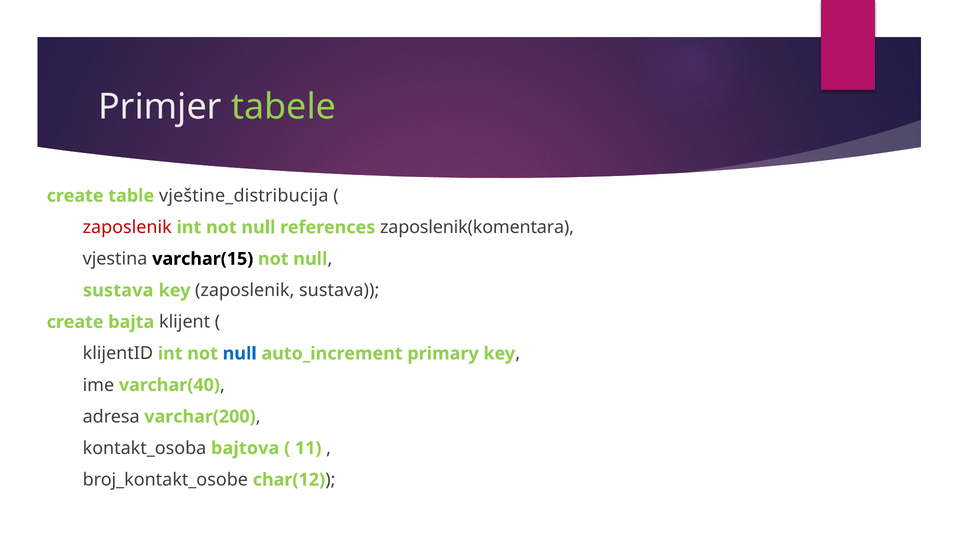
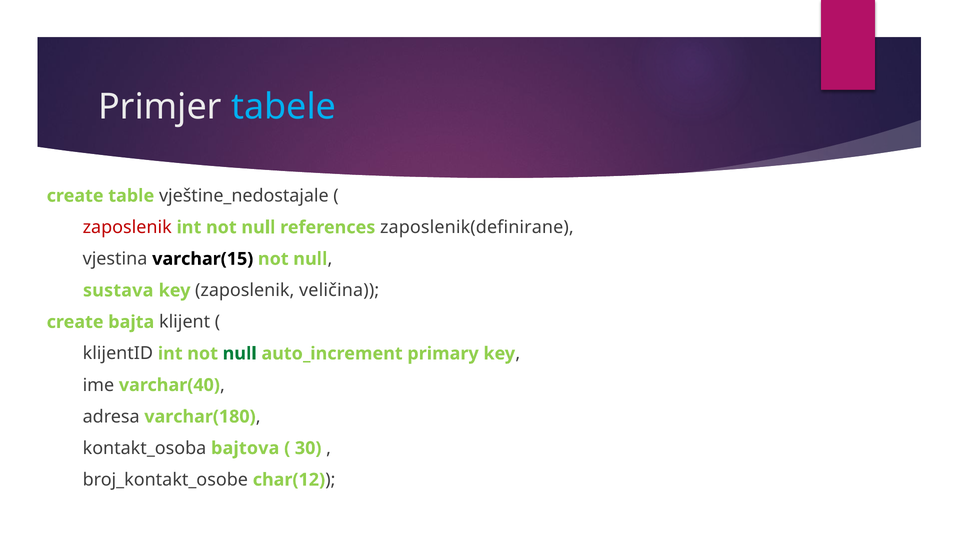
tabele colour: light green -> light blue (284, 107)
vještine_distribucija: vještine_distribucija -> vještine_nedostajale (244, 196)
zaposlenik(komentara: zaposlenik(komentara -> zaposlenik(definirane (477, 228)
zaposlenik sustava: sustava -> veličina (339, 291)
null colour: blue -> green (240, 354)
varchar(200: varchar(200 -> varchar(180 (200, 417)
11: 11 -> 30 (308, 449)
